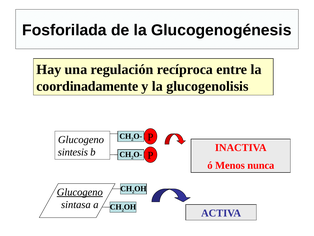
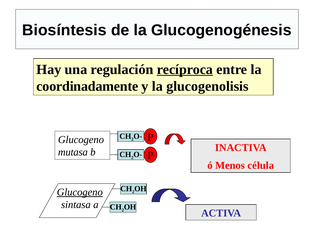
Fosforilada: Fosforilada -> Biosíntesis (64, 30)
recíproca underline: none -> present (185, 69)
sintesis: sintesis -> mutasa (73, 152)
nunca: nunca -> célula (261, 165)
